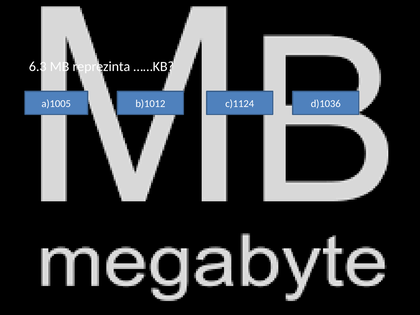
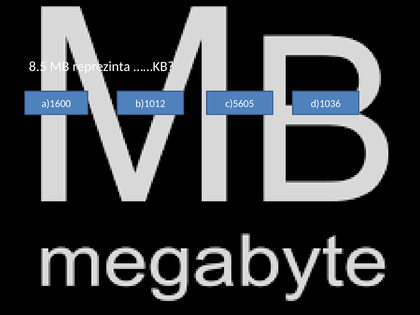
6.3: 6.3 -> 8.5 (38, 66)
a)1005: a)1005 -> a)1600 (56, 104)
c)1124: c)1124 -> c)5605 (240, 104)
